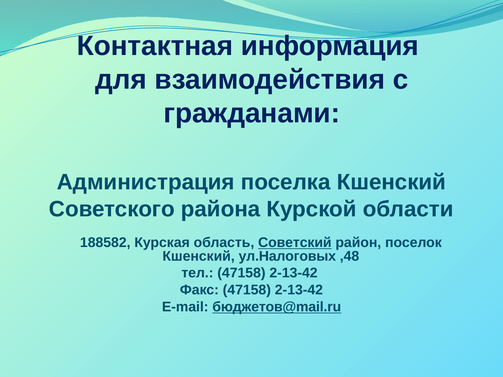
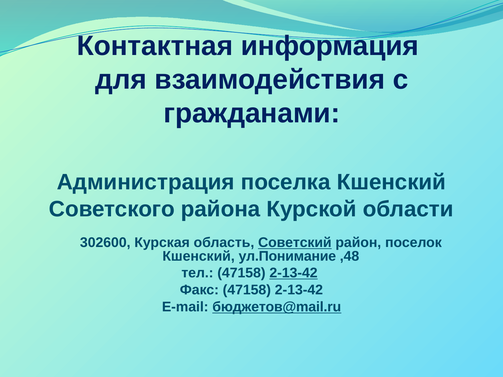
188582: 188582 -> 302600 (105, 243)
ул.Налоговых: ул.Налоговых -> ул.Понимание (287, 256)
2-13-42 underline: none -> present (294, 273)
